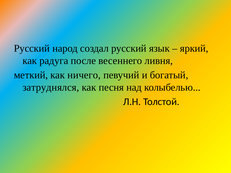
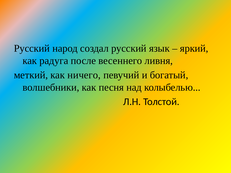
затруднялся: затруднялся -> волшебники (51, 87)
